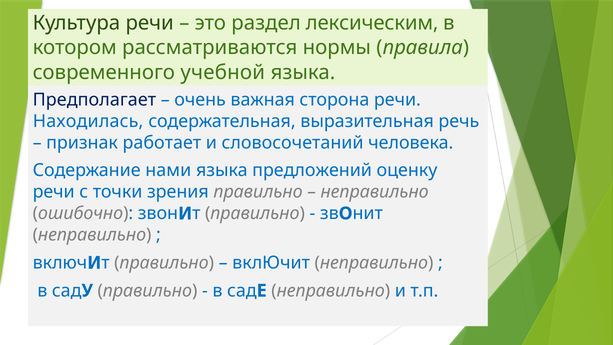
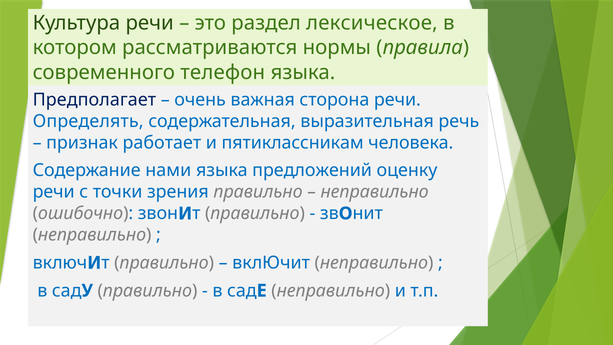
лексическим: лексическим -> лексическое (372, 23)
учебной: учебной -> телефон (223, 72)
Находилась: Находилась -> Определять (88, 121)
словосочетаний: словосочетаний -> пятиклассникам (293, 143)
